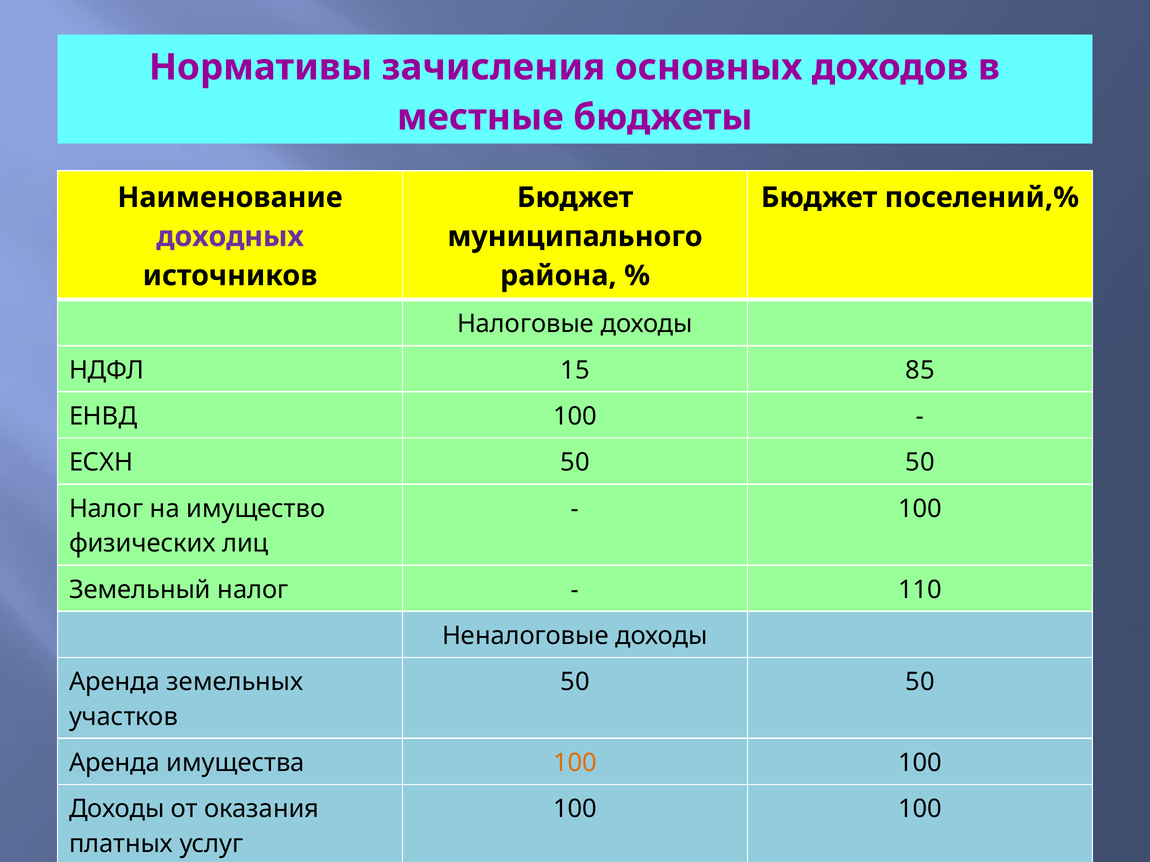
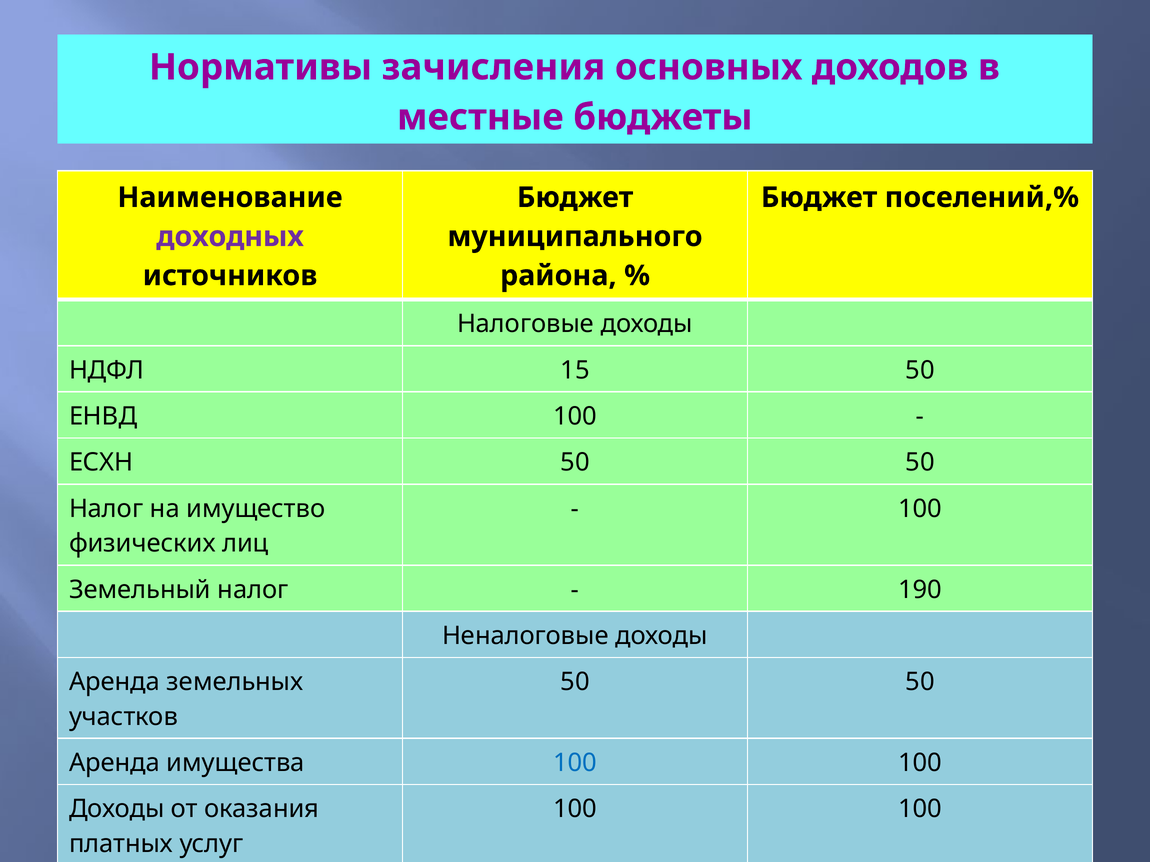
15 85: 85 -> 50 (920, 370)
110: 110 -> 190 (920, 590)
100 colour: orange -> blue (575, 763)
